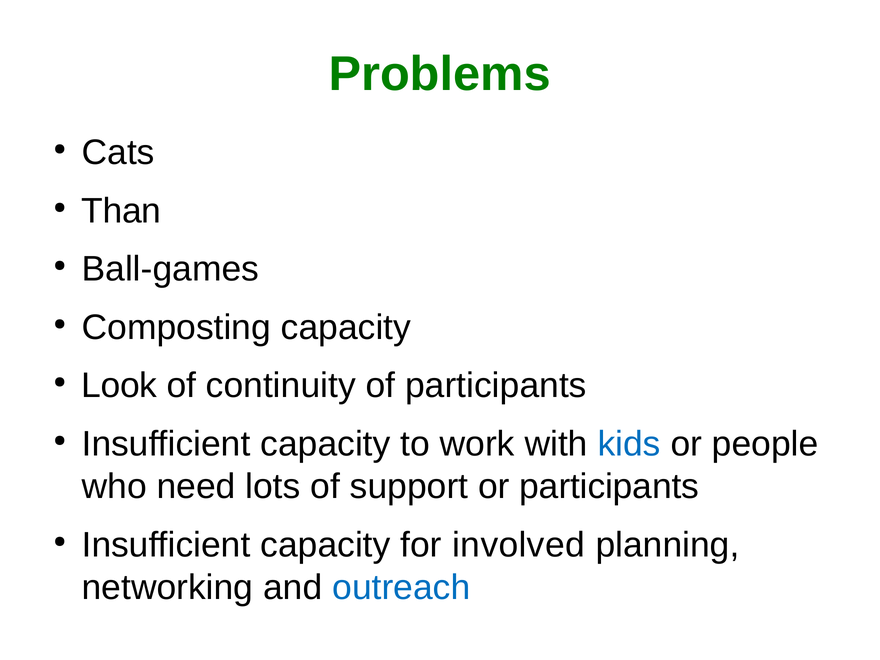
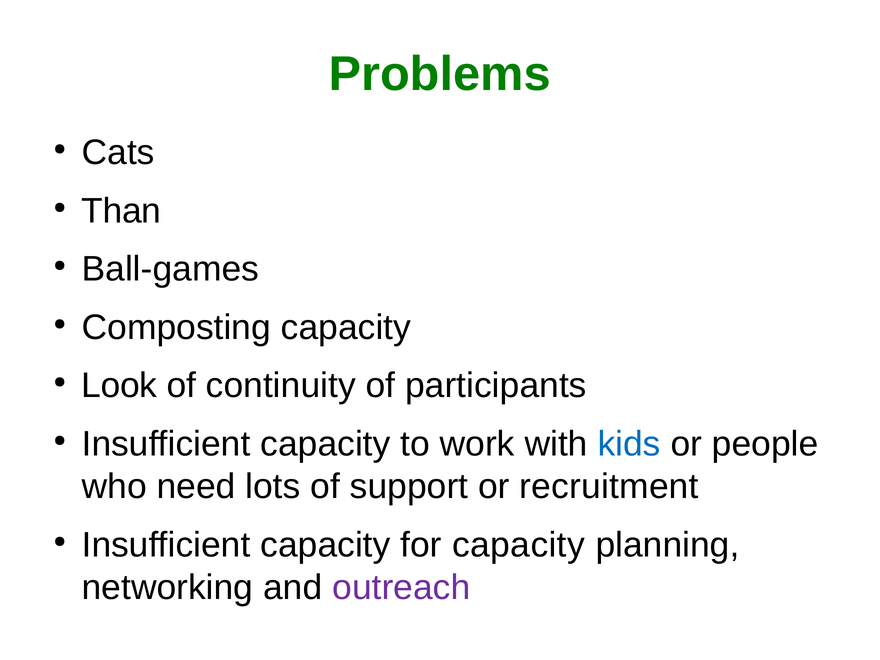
or participants: participants -> recruitment (609, 486)
for involved: involved -> capacity (519, 545)
outreach colour: blue -> purple (401, 587)
